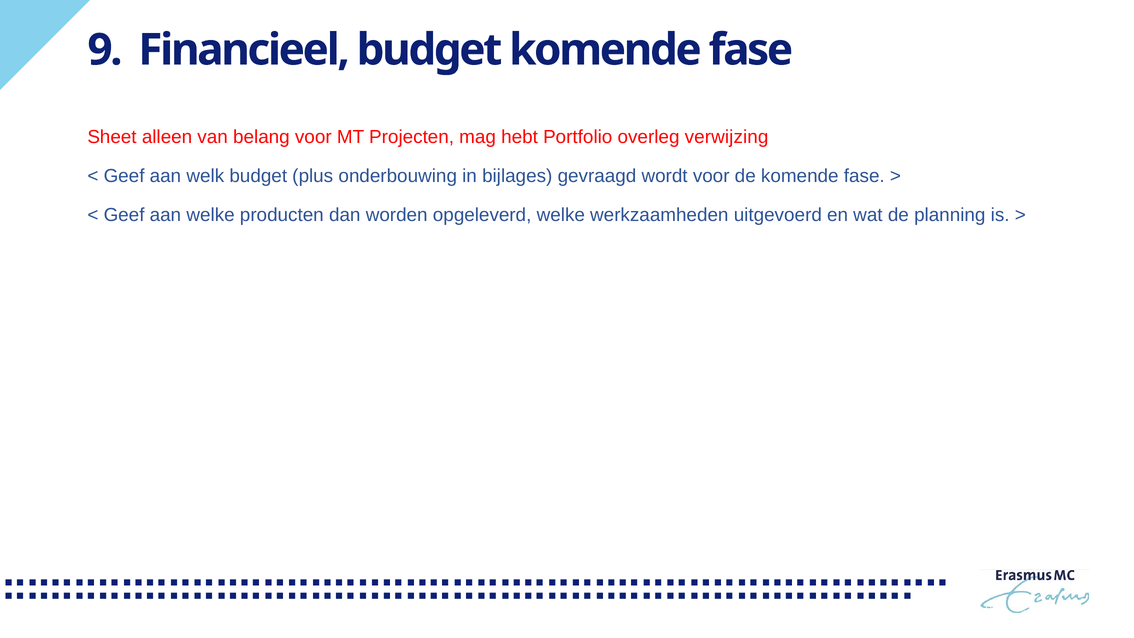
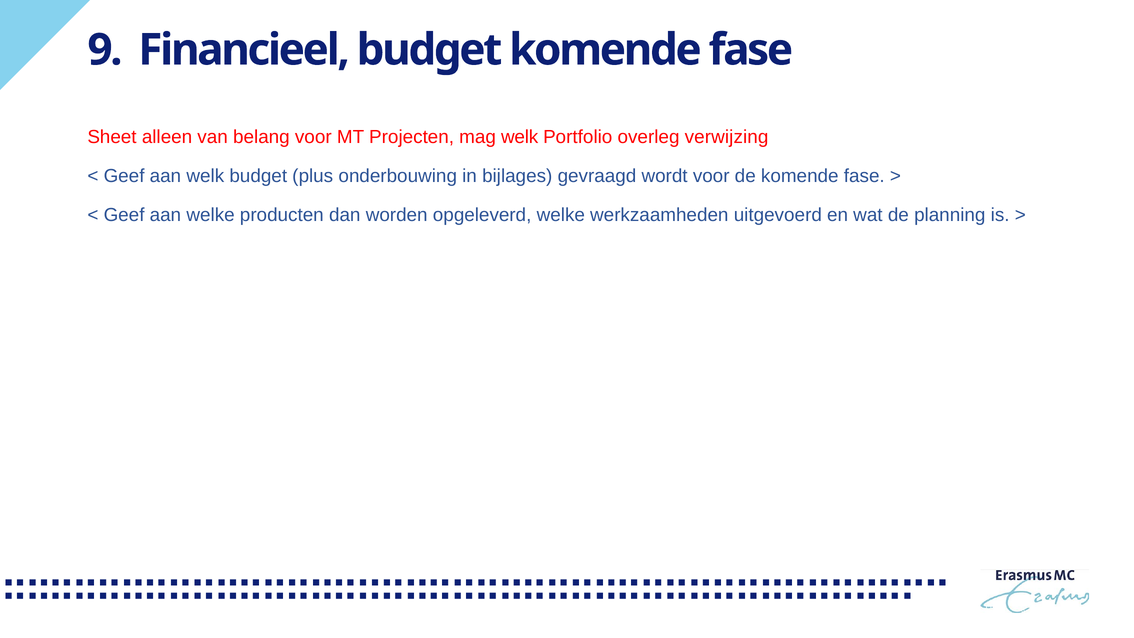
mag hebt: hebt -> welk (520, 137)
